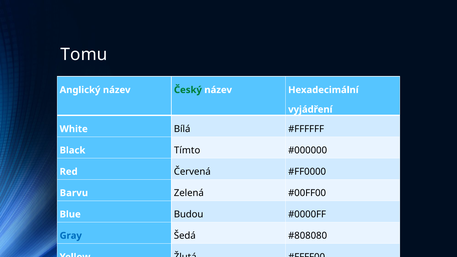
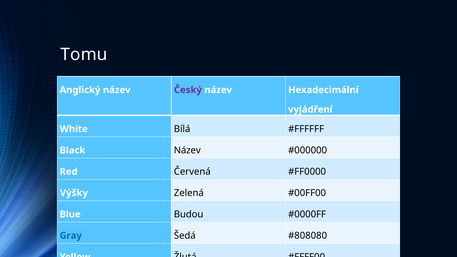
Český colour: green -> purple (188, 90)
Black Tímto: Tímto -> Název (187, 150)
Barvu: Barvu -> Výšky (74, 193)
